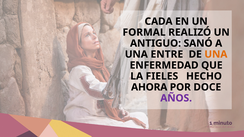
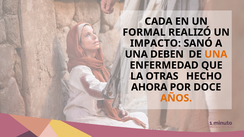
ANTIGUO: ANTIGUO -> IMPACTO (155, 43)
ENTRE: ENTRE -> DEBEN (167, 54)
FIELES: FIELES -> OTRAS (162, 76)
AÑOS colour: purple -> orange (176, 98)
